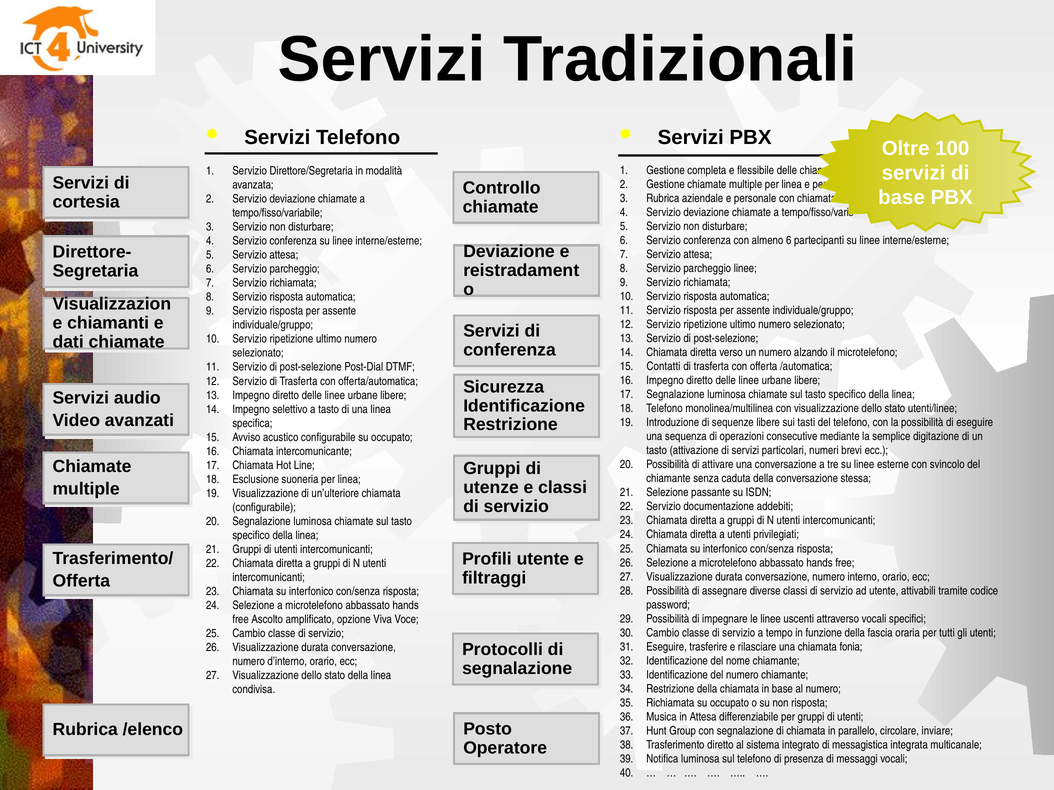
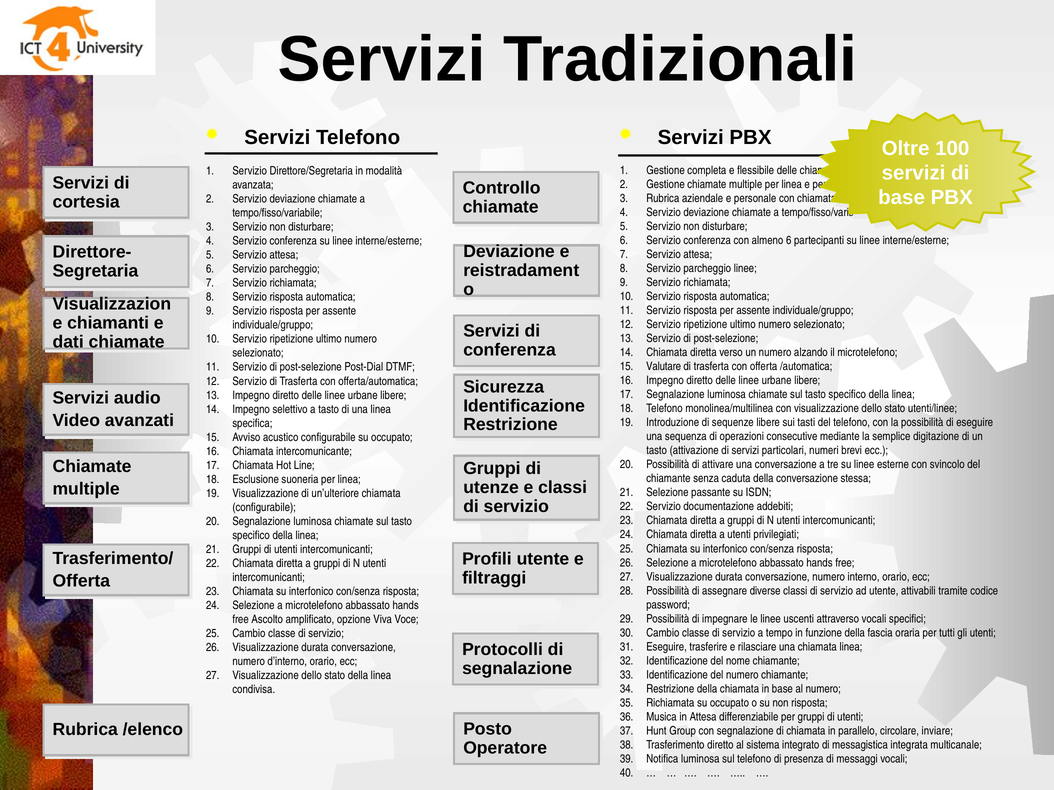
Contatti: Contatti -> Valutare (664, 367)
chiamata fonia: fonia -> linea (851, 647)
